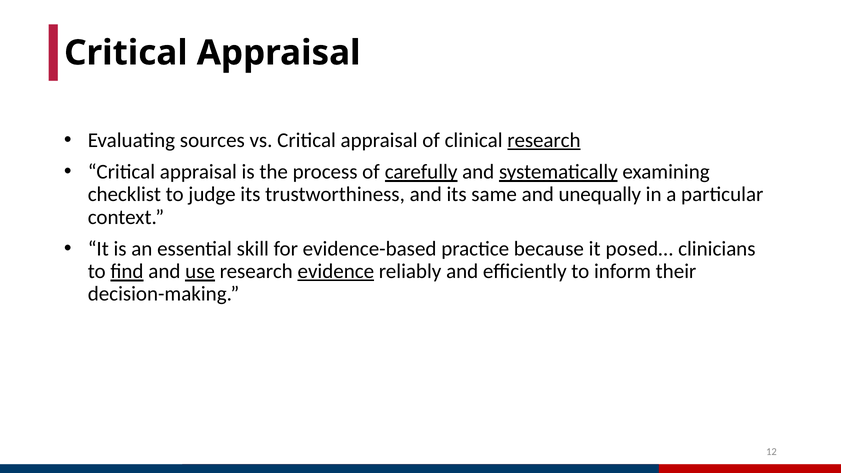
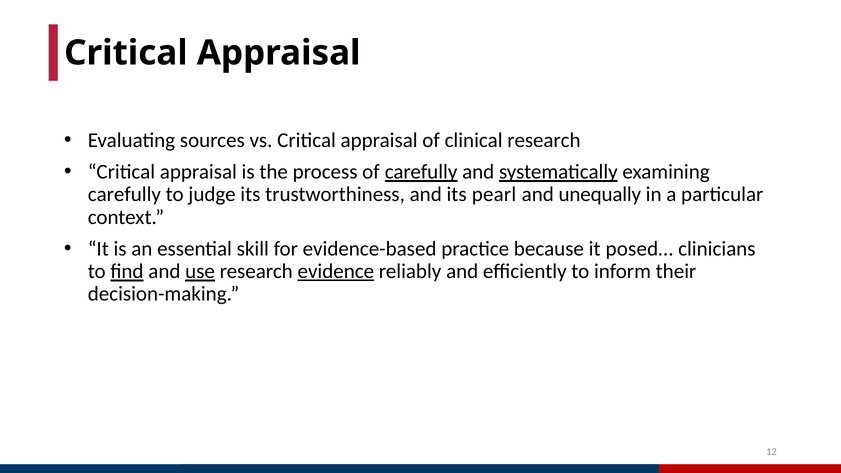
research underline: present -> none (544, 140)
checklist: checklist -> carefully (124, 194)
same: same -> pearl (494, 194)
